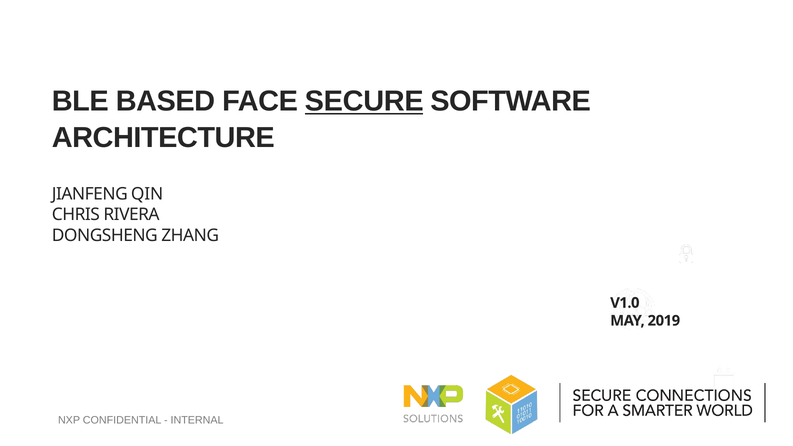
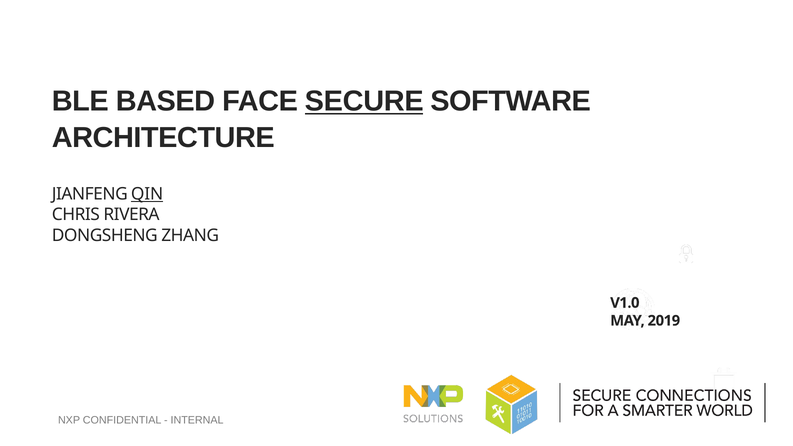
QIN underline: none -> present (147, 194)
